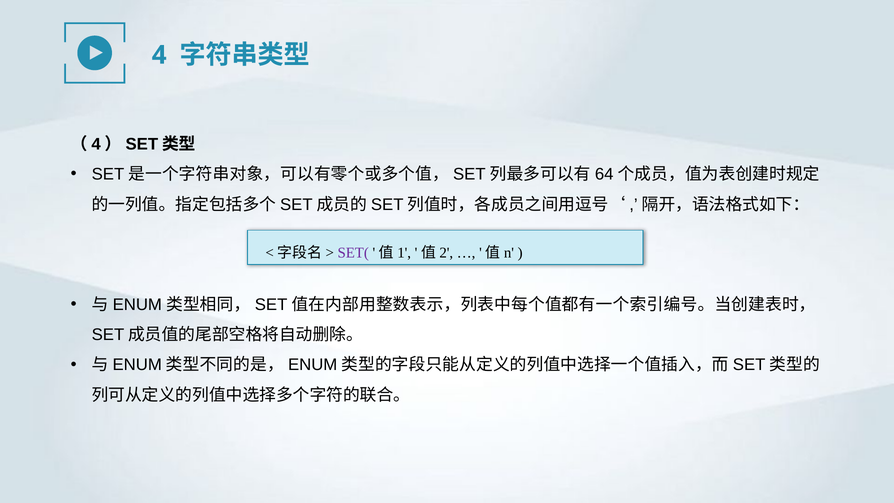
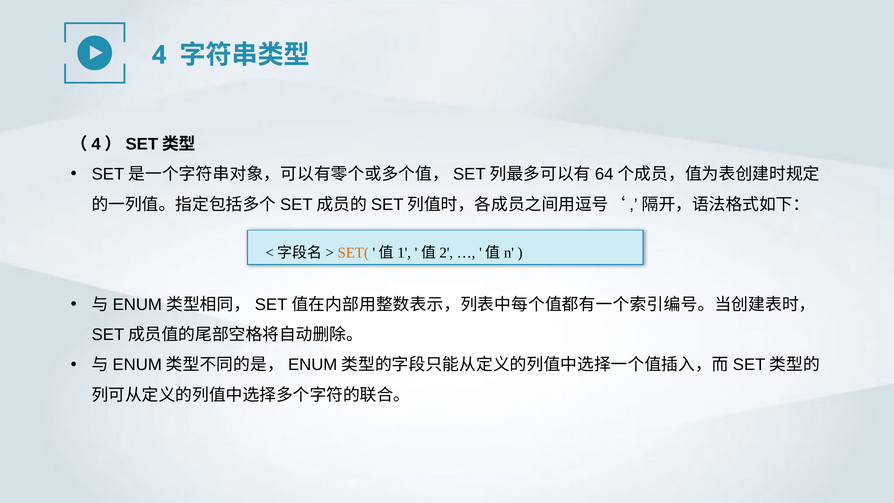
SET( colour: purple -> orange (353, 253)
